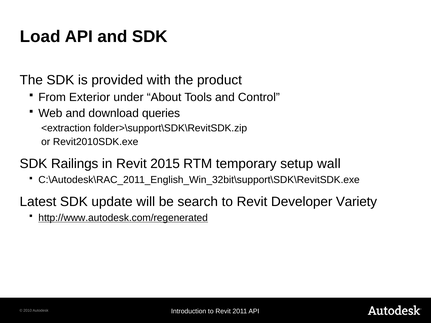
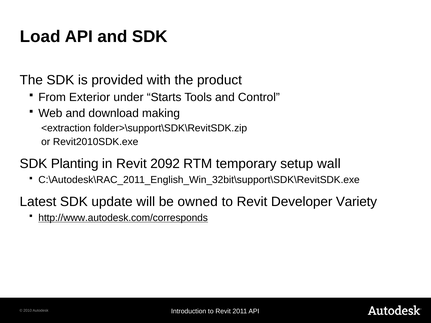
About: About -> Starts (164, 97)
queries: queries -> making (161, 113)
Railings: Railings -> Planting (75, 164)
2015: 2015 -> 2092 (165, 164)
search: search -> owned (198, 202)
http://www.autodesk.com/regenerated: http://www.autodesk.com/regenerated -> http://www.autodesk.com/corresponds (123, 218)
